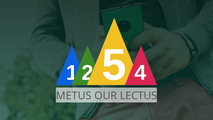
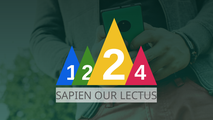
5: 5 -> 2 (114, 65)
METUS: METUS -> SAPIEN (74, 96)
